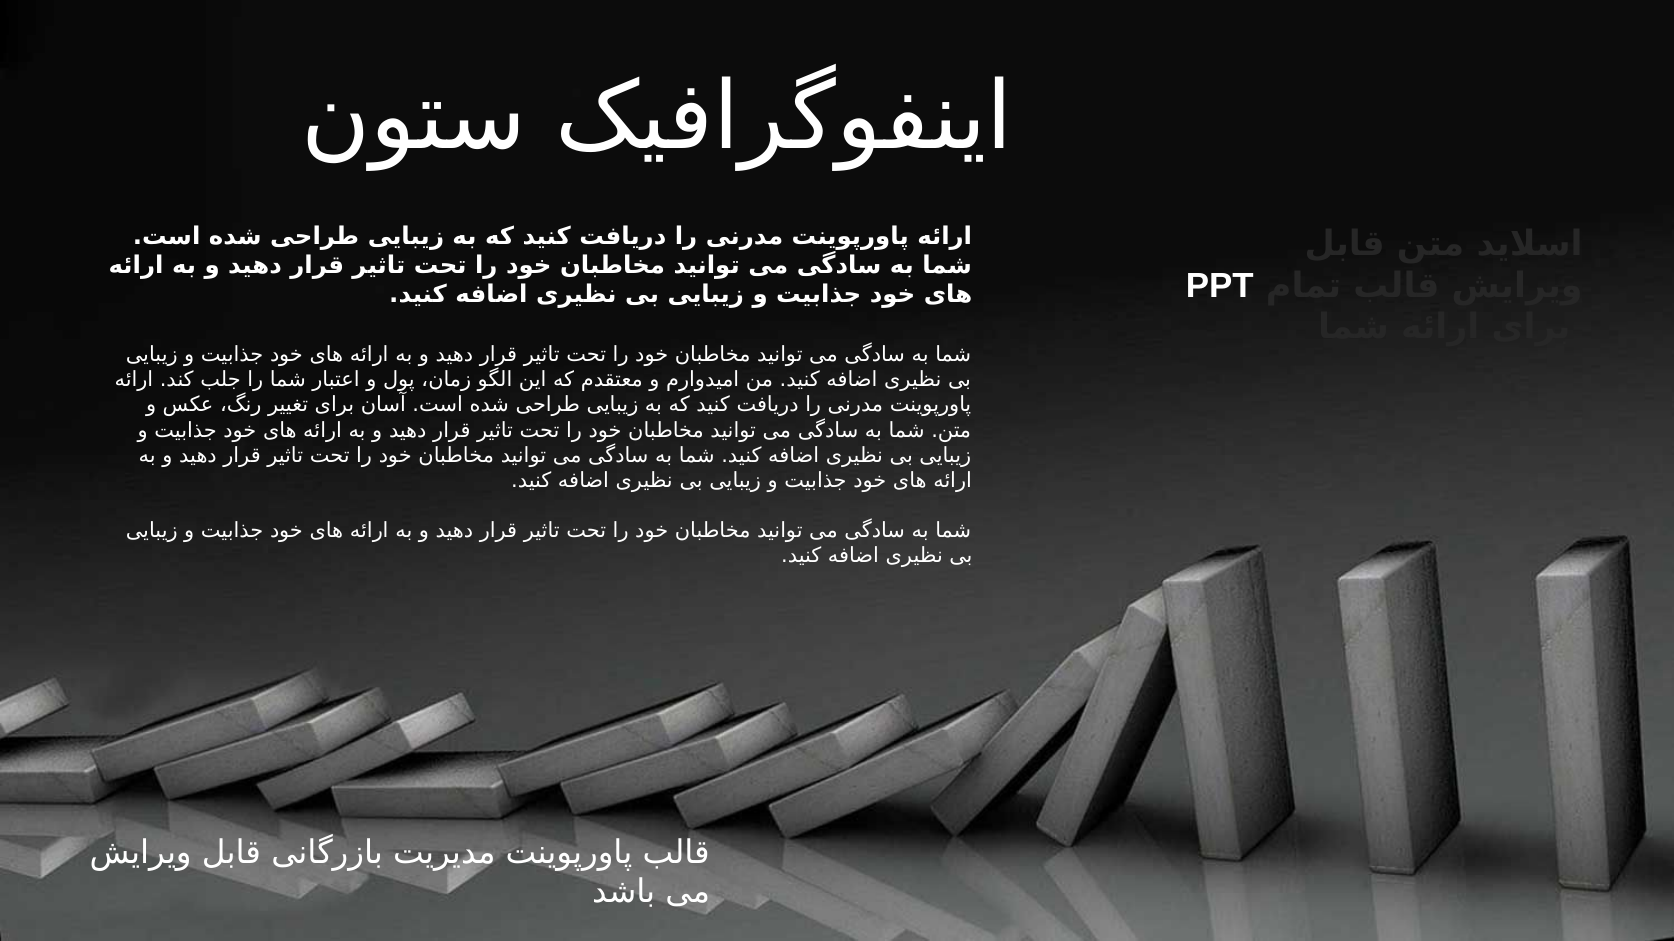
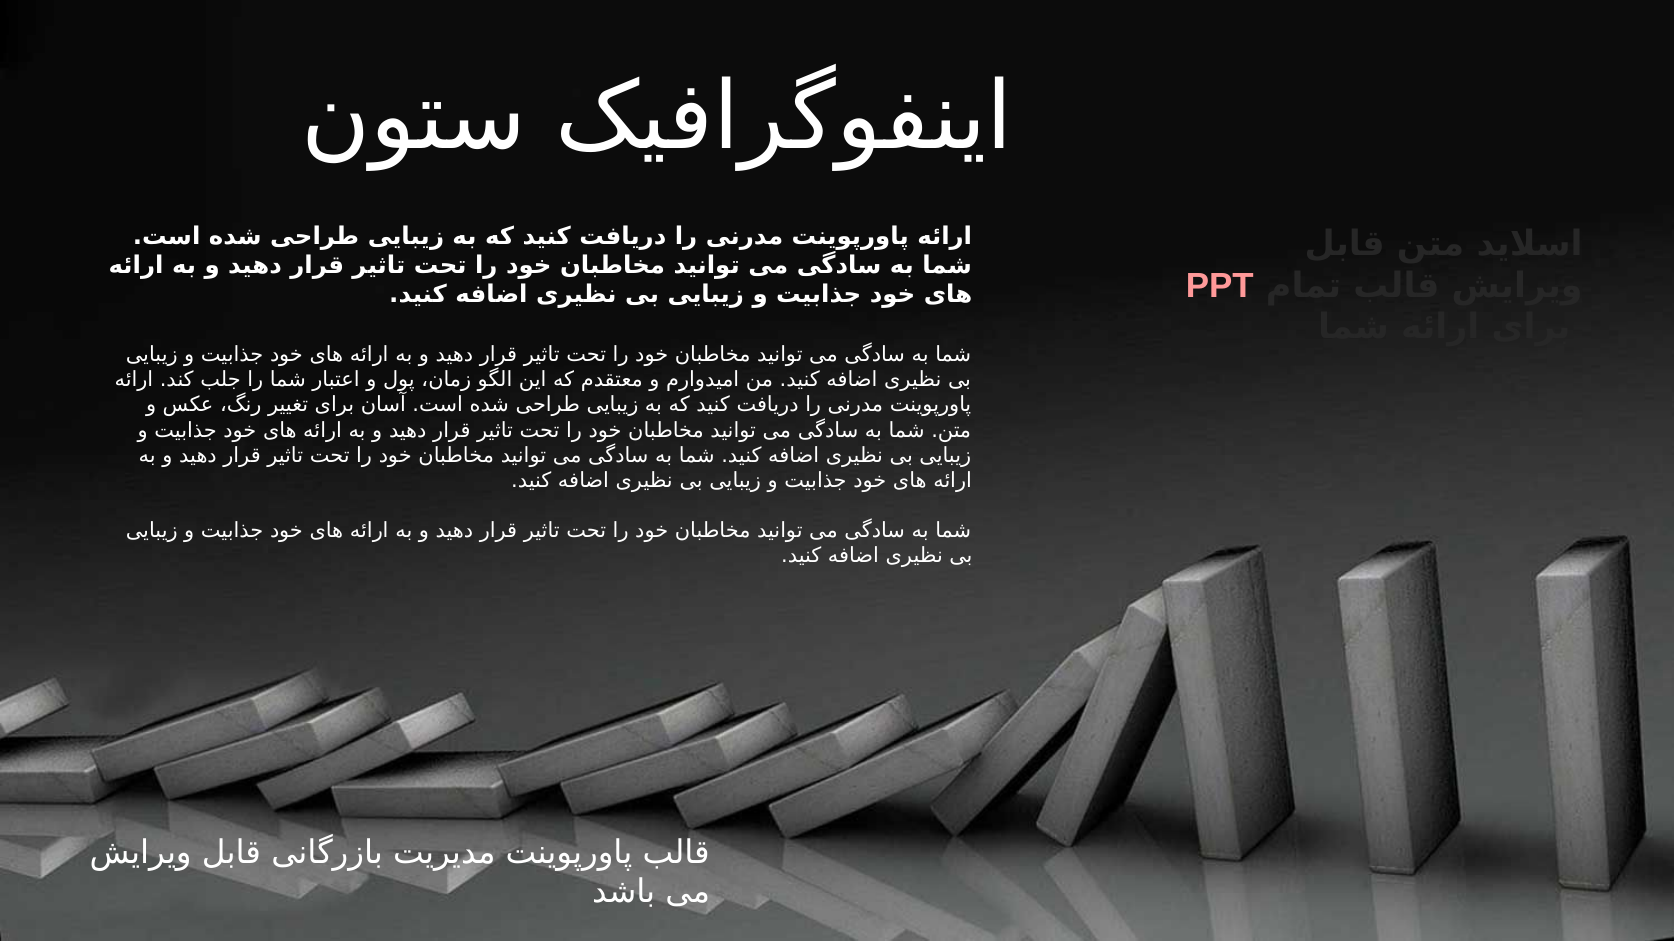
PPT colour: white -> pink (1220, 286)
